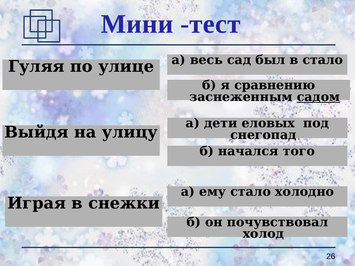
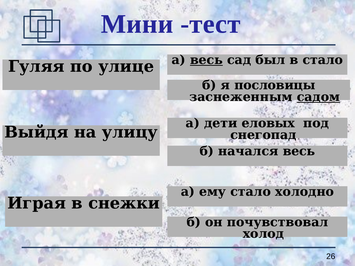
весь underline: none -> present (206, 60)
сравнению: сравнению -> пословицы (275, 85)
начался того: того -> весь (299, 151)
